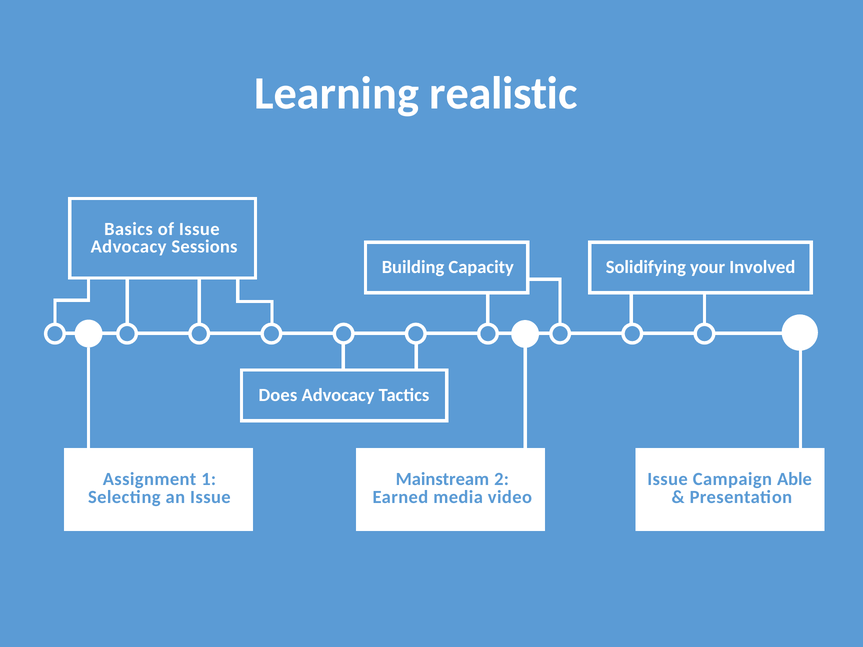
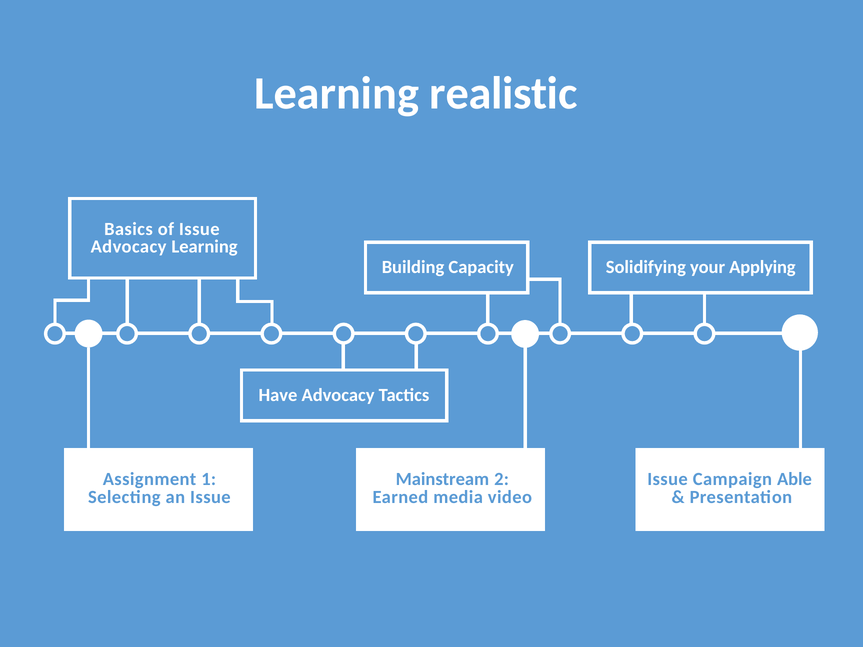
Advocacy Sessions: Sessions -> Learning (205, 247)
Involved: Involved -> Applying (762, 267)
Does: Does -> Have (278, 395)
